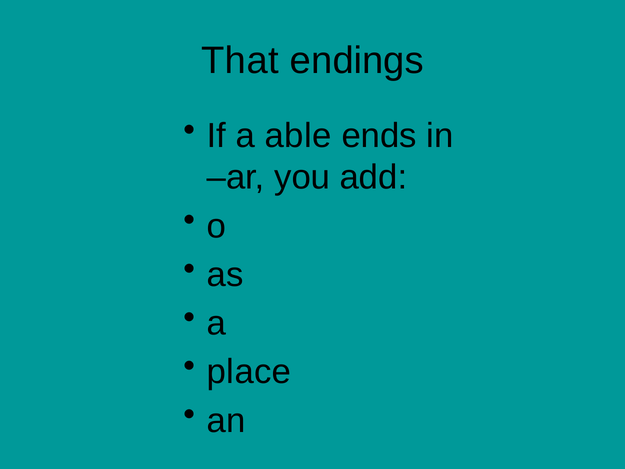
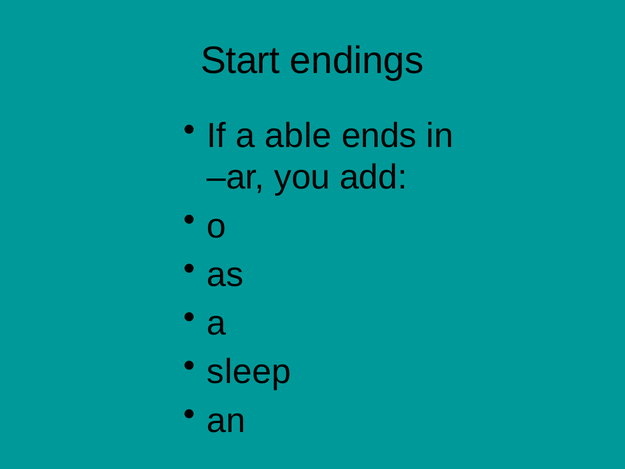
That: That -> Start (240, 61)
place: place -> sleep (249, 372)
